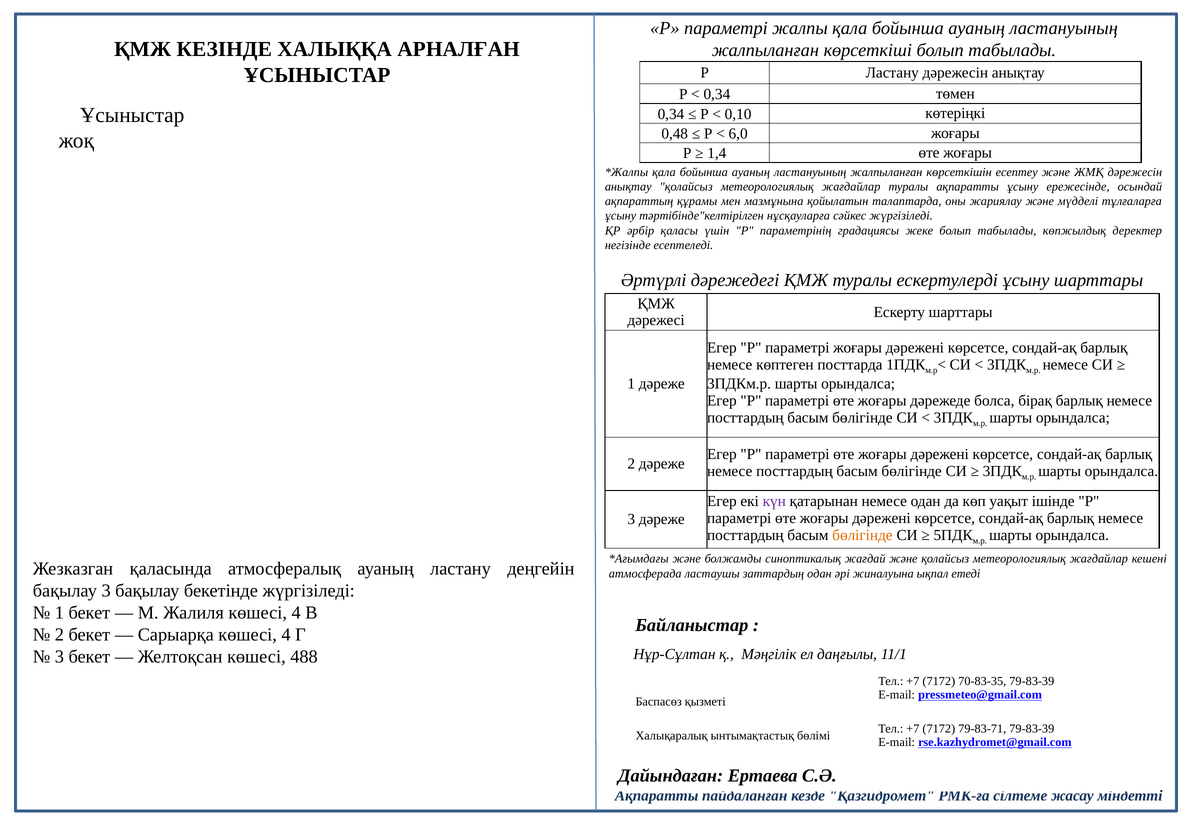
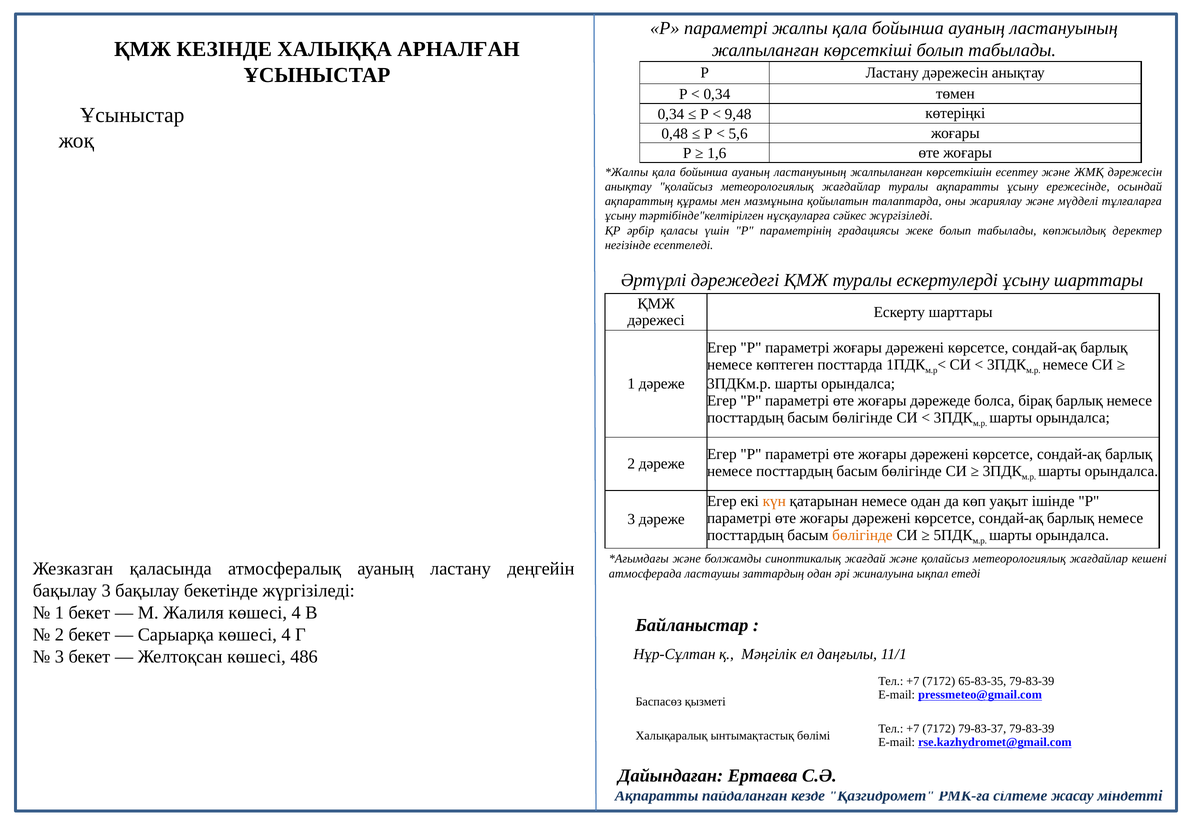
0,10: 0,10 -> 9,48 (738, 114)
6,0: 6,0 -> 5,6 (738, 134)
1,4: 1,4 -> 1,6 (717, 153)
күн colour: purple -> orange (774, 501)
488: 488 -> 486 (304, 657)
70-83-35: 70-83-35 -> 65-83-35 (982, 681)
79-83-71: 79-83-71 -> 79-83-37 (982, 729)
